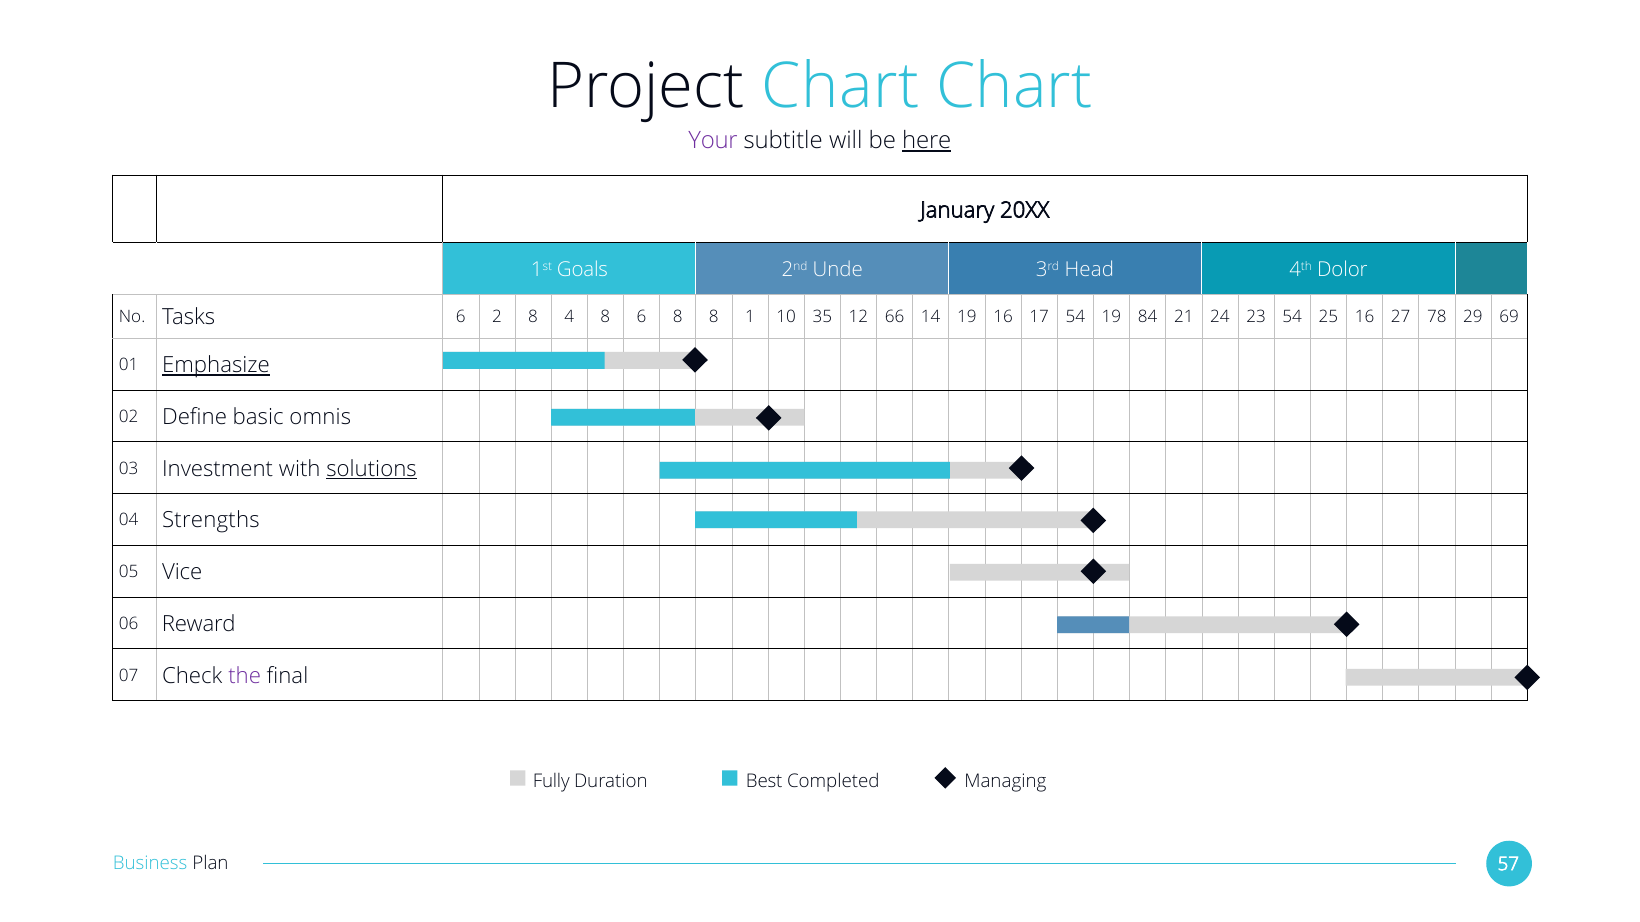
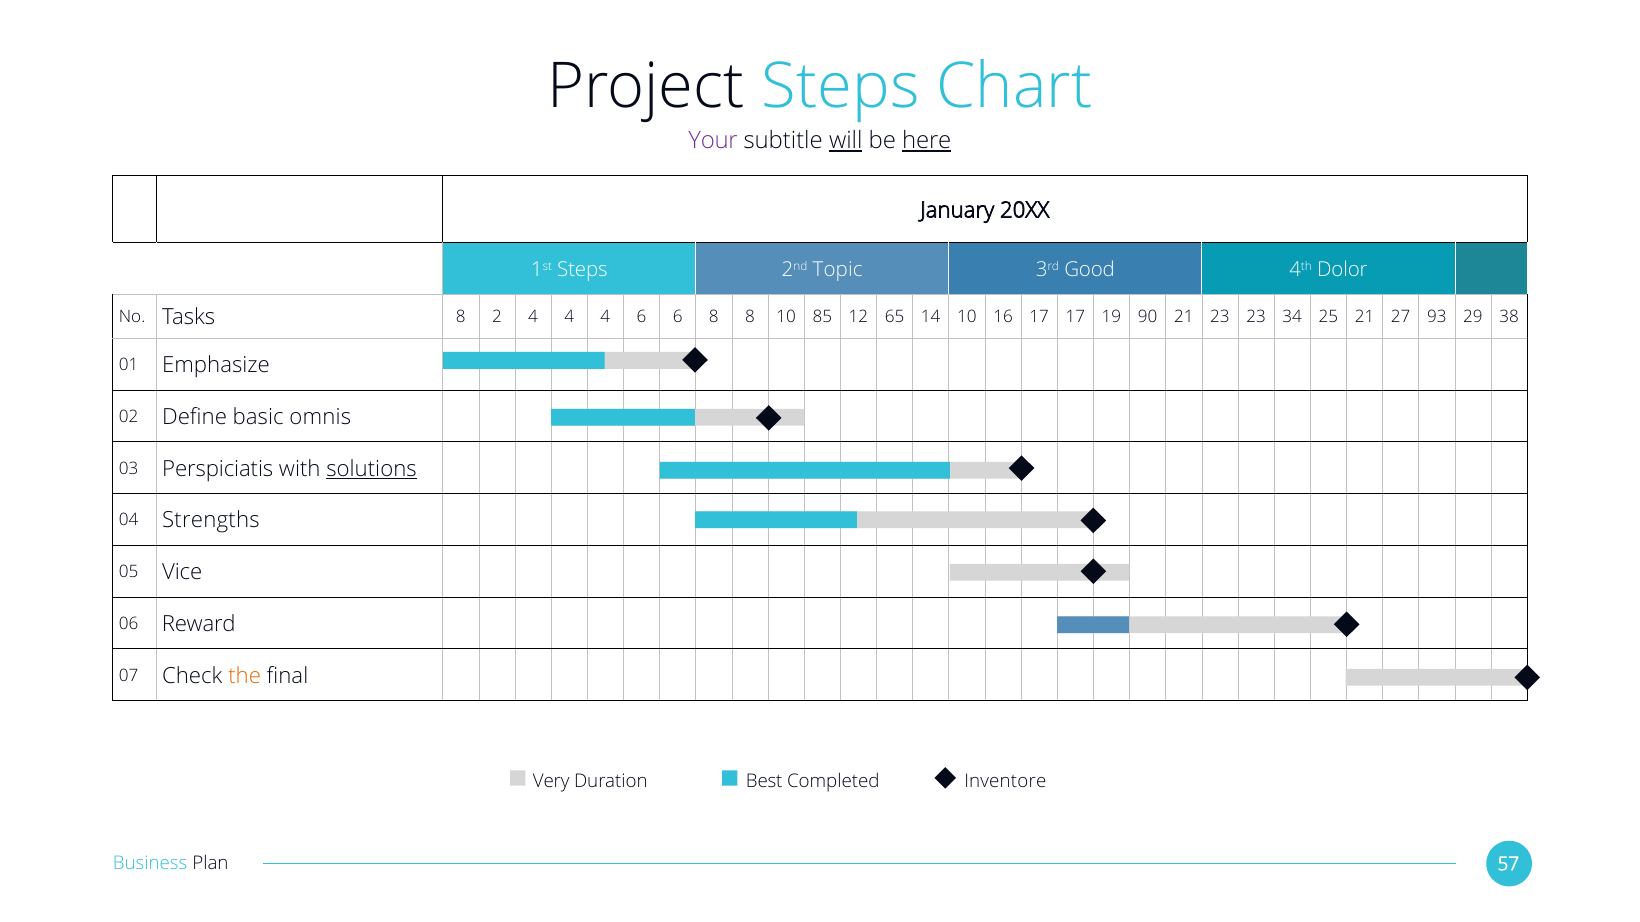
Project Chart: Chart -> Steps (841, 87)
will underline: none -> present (846, 141)
1st Goals: Goals -> Steps (582, 270)
Unde: Unde -> Topic (838, 270)
Head: Head -> Good (1090, 270)
Tasks 6: 6 -> 8 (461, 317)
2 8: 8 -> 4 (533, 317)
8: 8 -> 4 (605, 317)
6 8: 8 -> 6 (678, 317)
8 1: 1 -> 8 (750, 317)
35: 35 -> 85 (822, 317)
66: 66 -> 65 (895, 317)
14 19: 19 -> 10 (967, 317)
17 54: 54 -> 17 (1075, 317)
84: 84 -> 90 (1148, 317)
21 24: 24 -> 23 (1220, 317)
23 54: 54 -> 34 (1292, 317)
25 16: 16 -> 21 (1365, 317)
78: 78 -> 93 (1437, 317)
69: 69 -> 38 (1509, 317)
Emphasize underline: present -> none (216, 366)
Investment: Investment -> Perspiciatis (218, 469)
the colour: purple -> orange (245, 676)
Fully: Fully -> Very (551, 782)
Managing: Managing -> Inventore (1005, 782)
